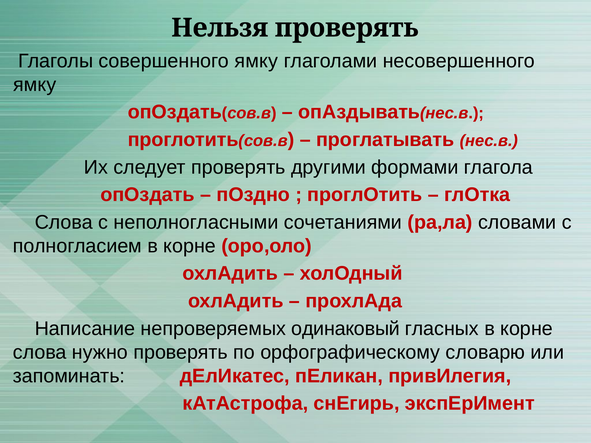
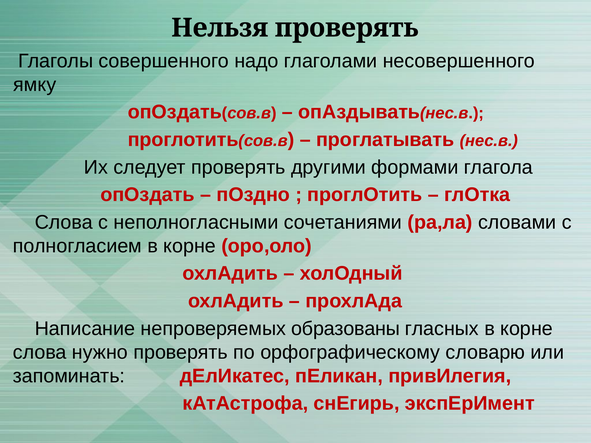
совершенного ямку: ямку -> надо (256, 61)
одинаковый: одинаковый -> образованы (346, 329)
